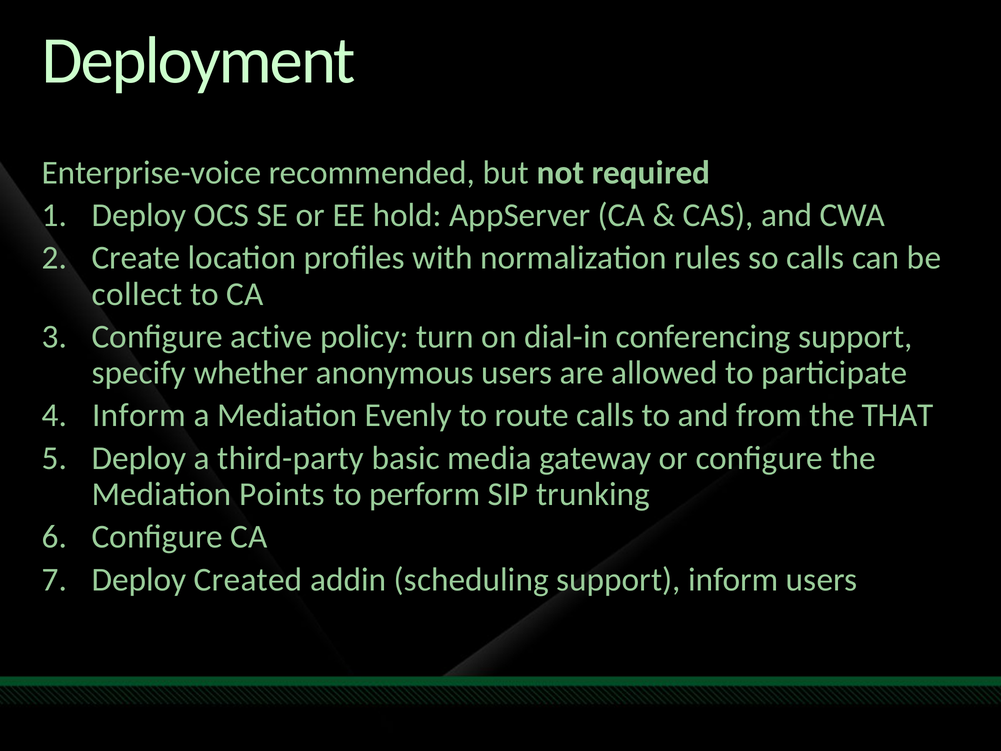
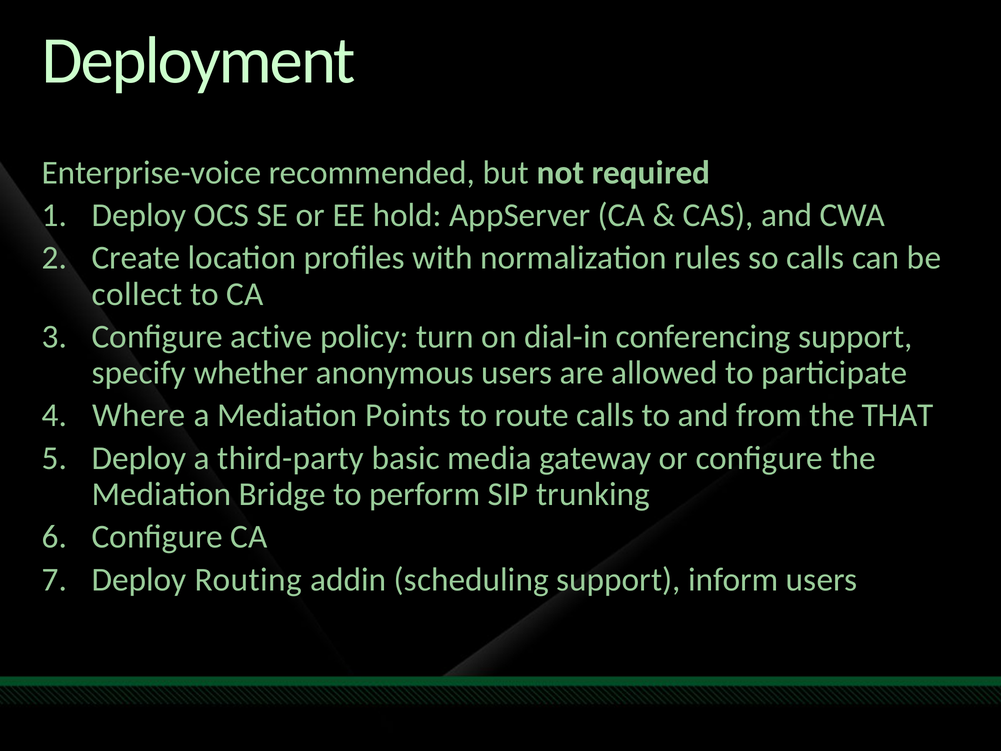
Inform: Inform -> Where (139, 415)
Evenly: Evenly -> Points (408, 415)
Points: Points -> Bridge (282, 494)
Created: Created -> Routing (248, 579)
